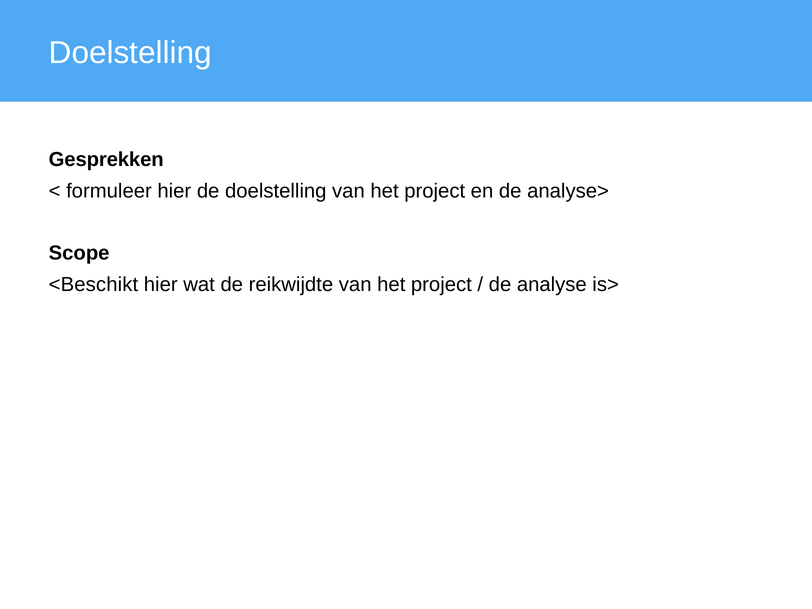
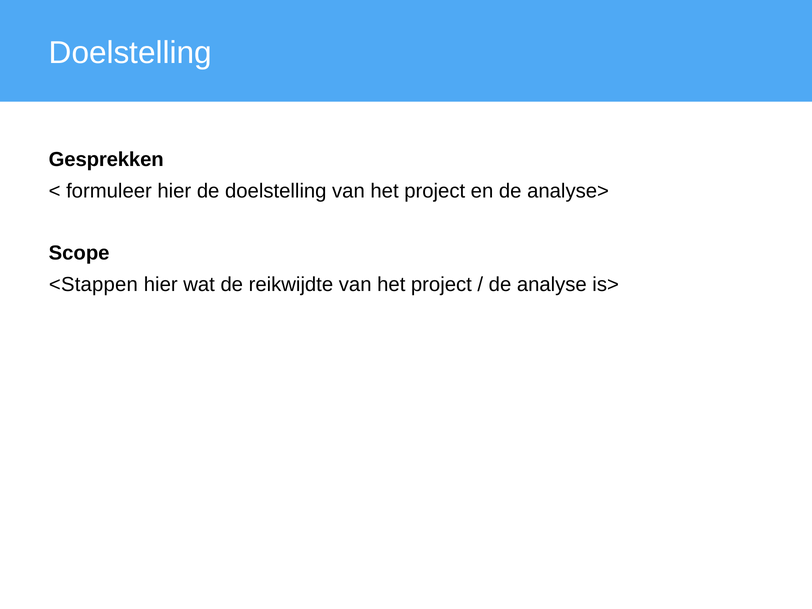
<Beschikt: <Beschikt -> <Stappen (93, 284)
